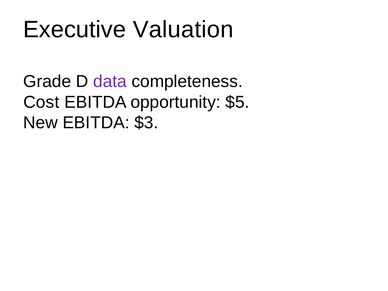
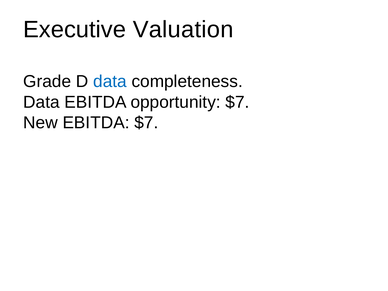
data colour: purple -> blue (110, 81)
Cost: Cost -> Data (41, 102)
opportunity $5: $5 -> $7 (237, 102)
EBITDA $3: $3 -> $7 (146, 123)
